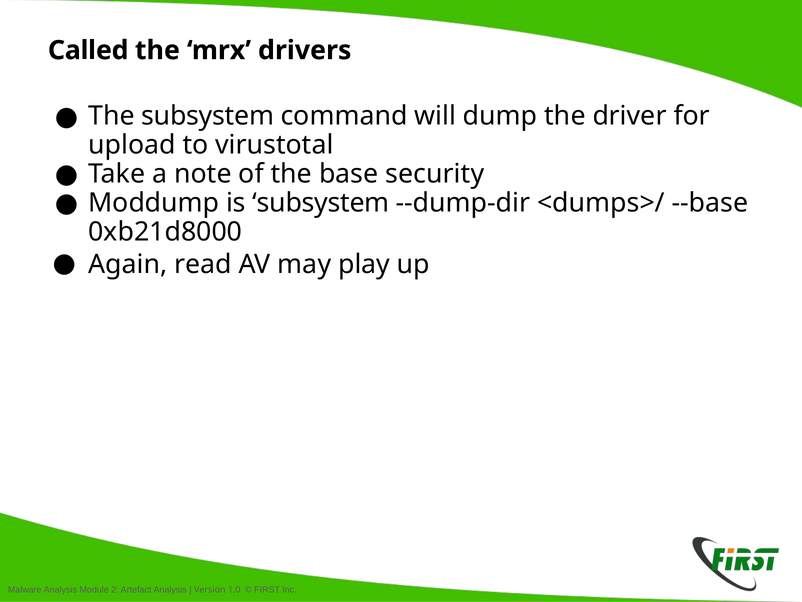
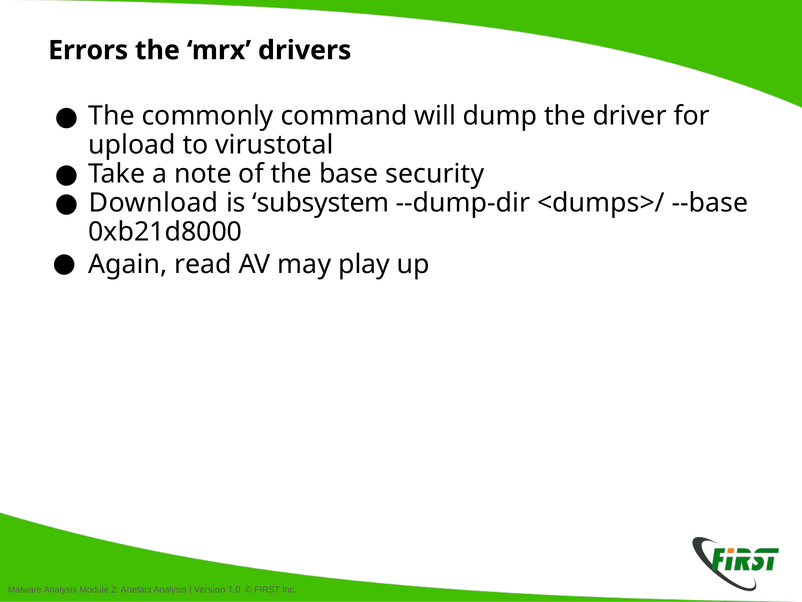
Called: Called -> Errors (88, 50)
The subsystem: subsystem -> commonly (208, 116)
Moddump: Moddump -> Download (154, 203)
